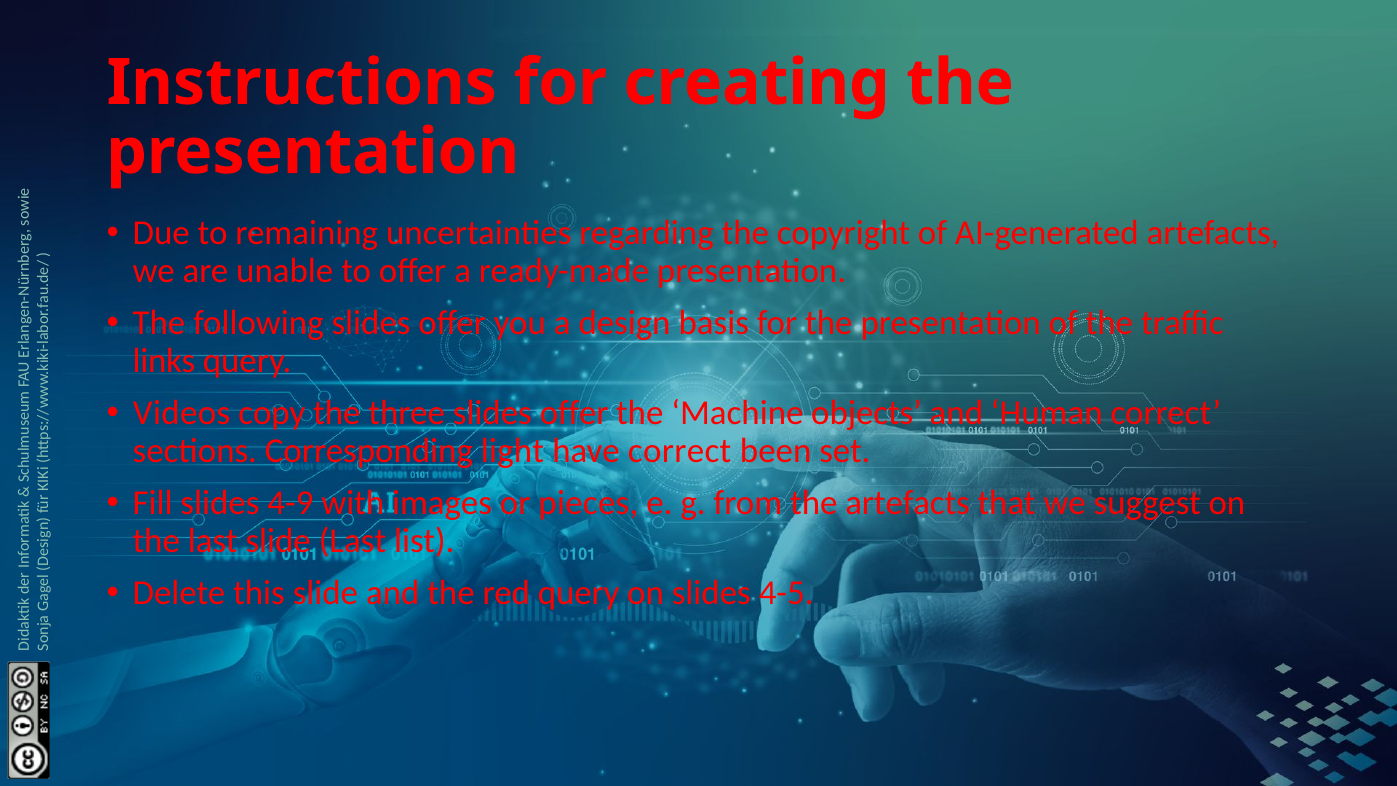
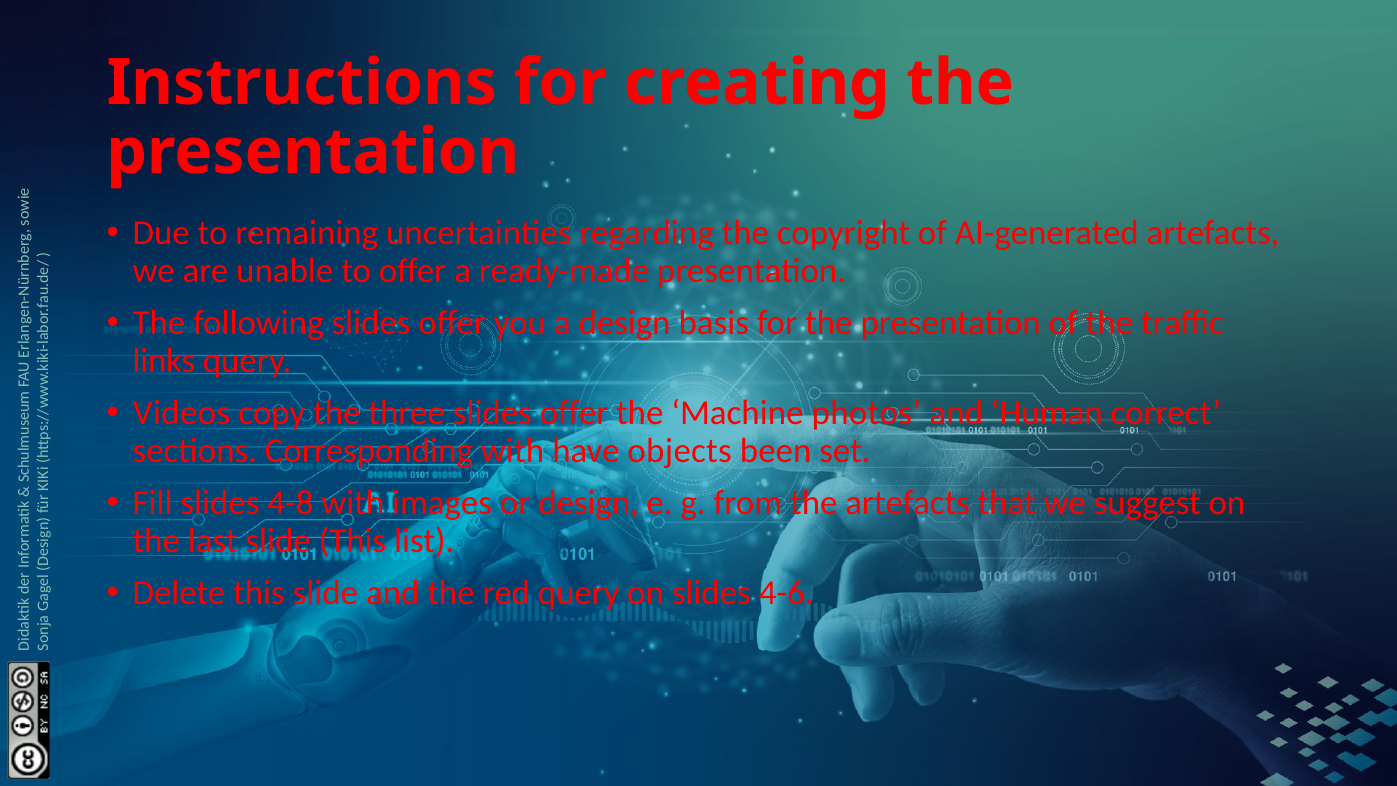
objects: objects -> photos (866, 413)
Corresponding light: light -> with (513, 451)
have correct: correct -> objects (680, 451)
4-9: 4-9 -> 4-8 (290, 503)
or pieces: pieces -> design (589, 503)
slide Last: Last -> This (353, 541)
4-5: 4-5 -> 4-6 (786, 593)
